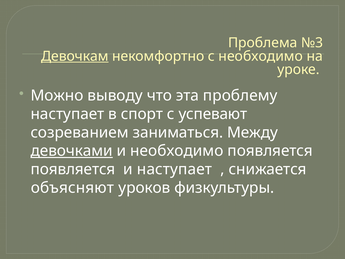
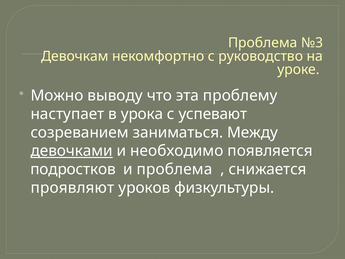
Девочкам underline: present -> none (75, 56)
с необходимо: необходимо -> руководство (261, 56)
спорт: спорт -> урока (142, 114)
появляется: появляется -> подростков (73, 169)
и наступает: наступает -> проблема (175, 169)
объясняют: объясняют -> проявляют (72, 188)
